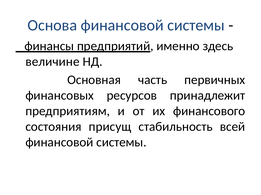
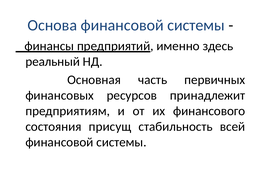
величине: величине -> реальный (53, 62)
